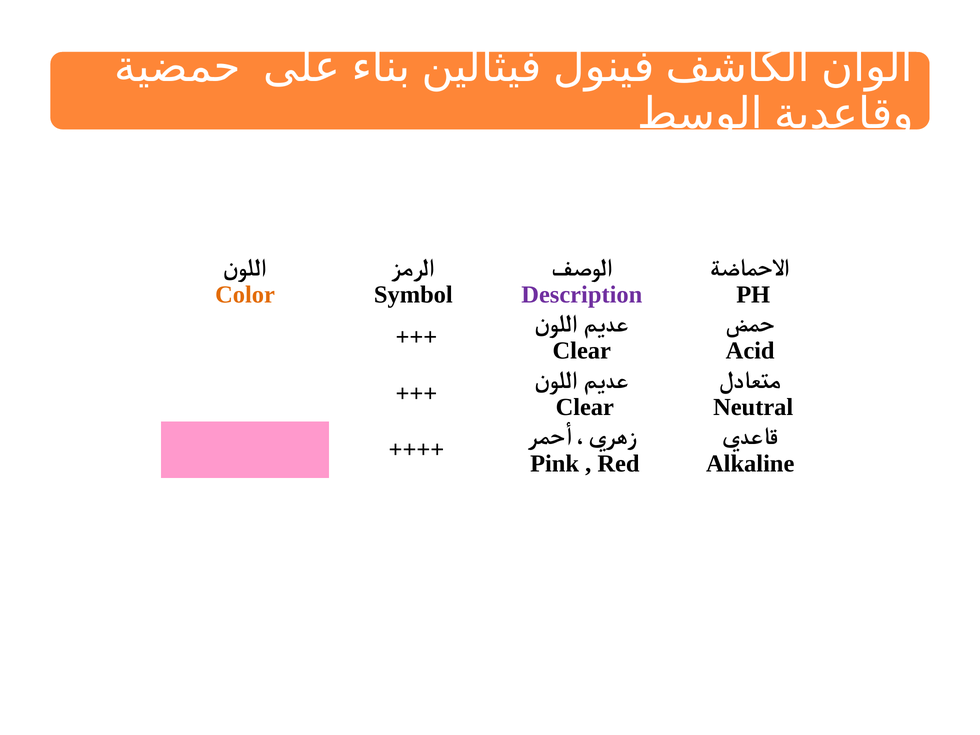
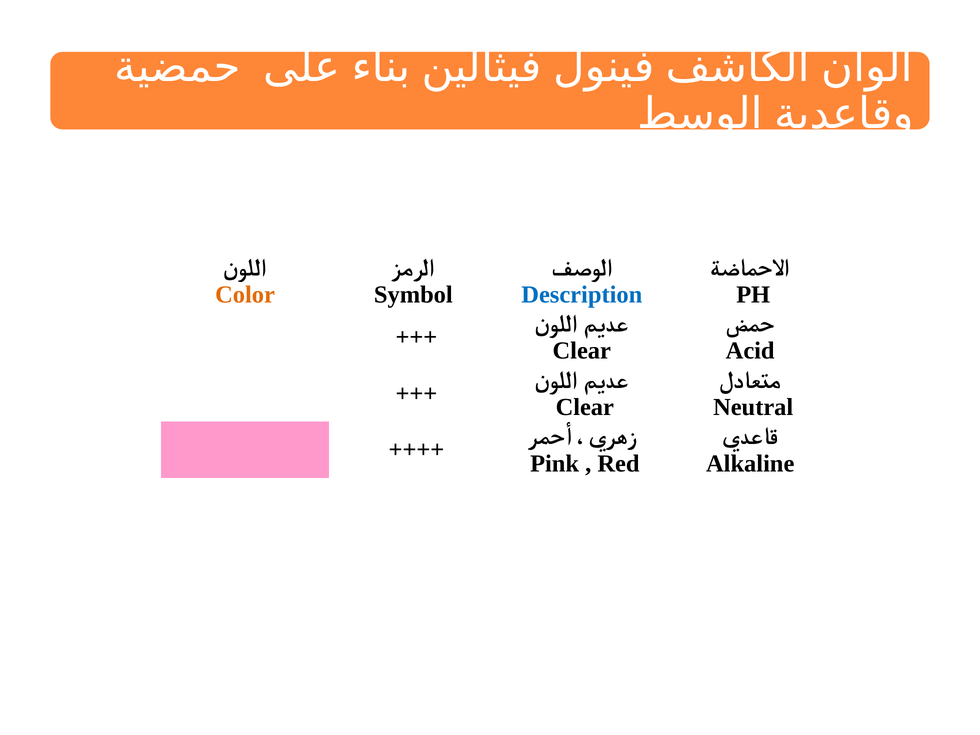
Description colour: purple -> blue (582, 295)
